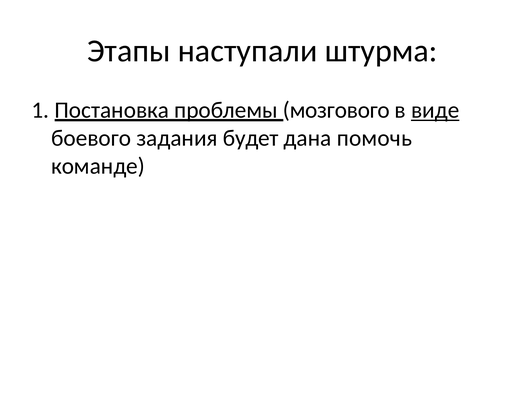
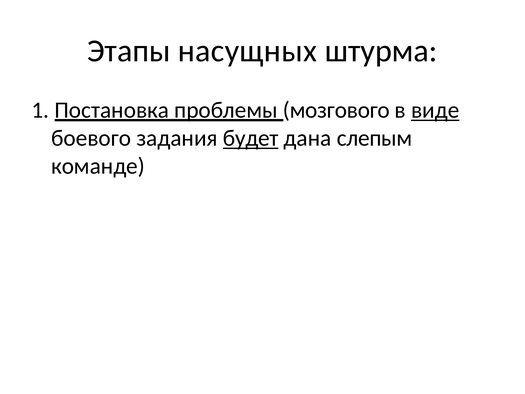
наступали: наступали -> насущных (247, 51)
будет underline: none -> present (251, 138)
помочь: помочь -> слепым (375, 138)
